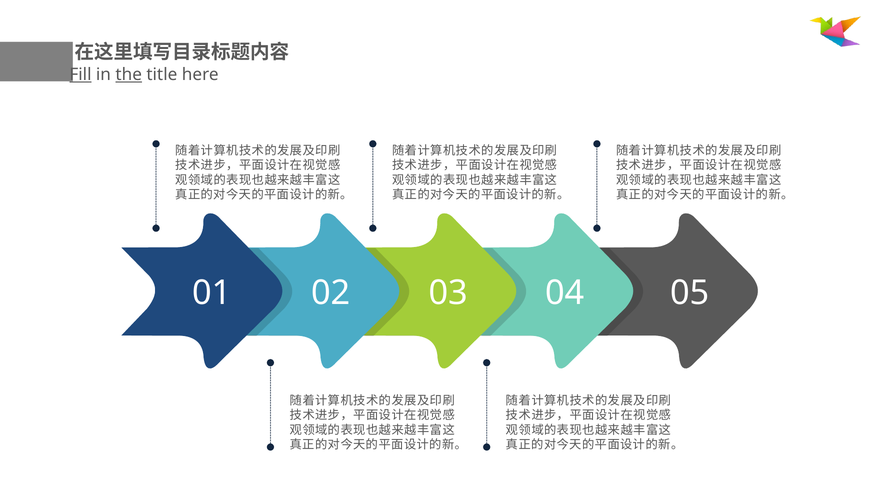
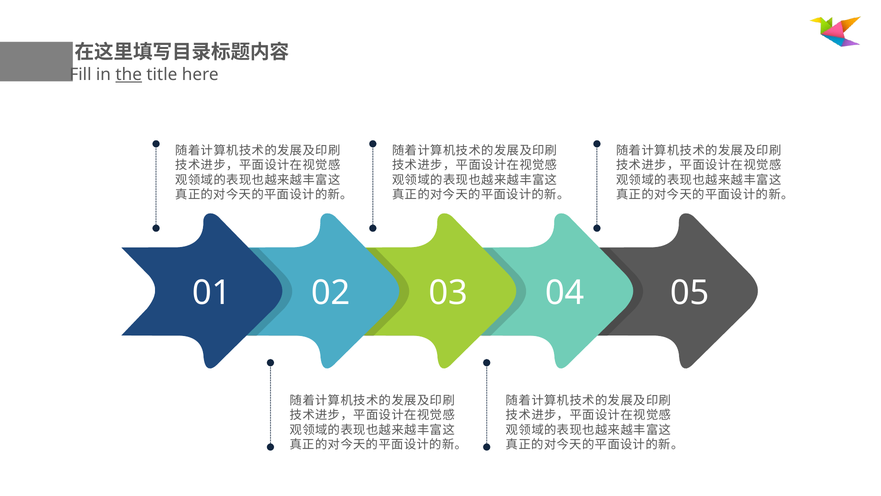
Fill underline: present -> none (80, 74)
